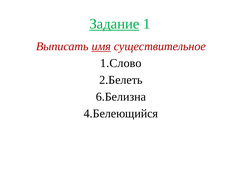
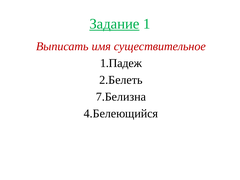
имя underline: present -> none (101, 46)
1.Слово: 1.Слово -> 1.Падеж (121, 63)
6.Белизна: 6.Белизна -> 7.Белизна (121, 97)
